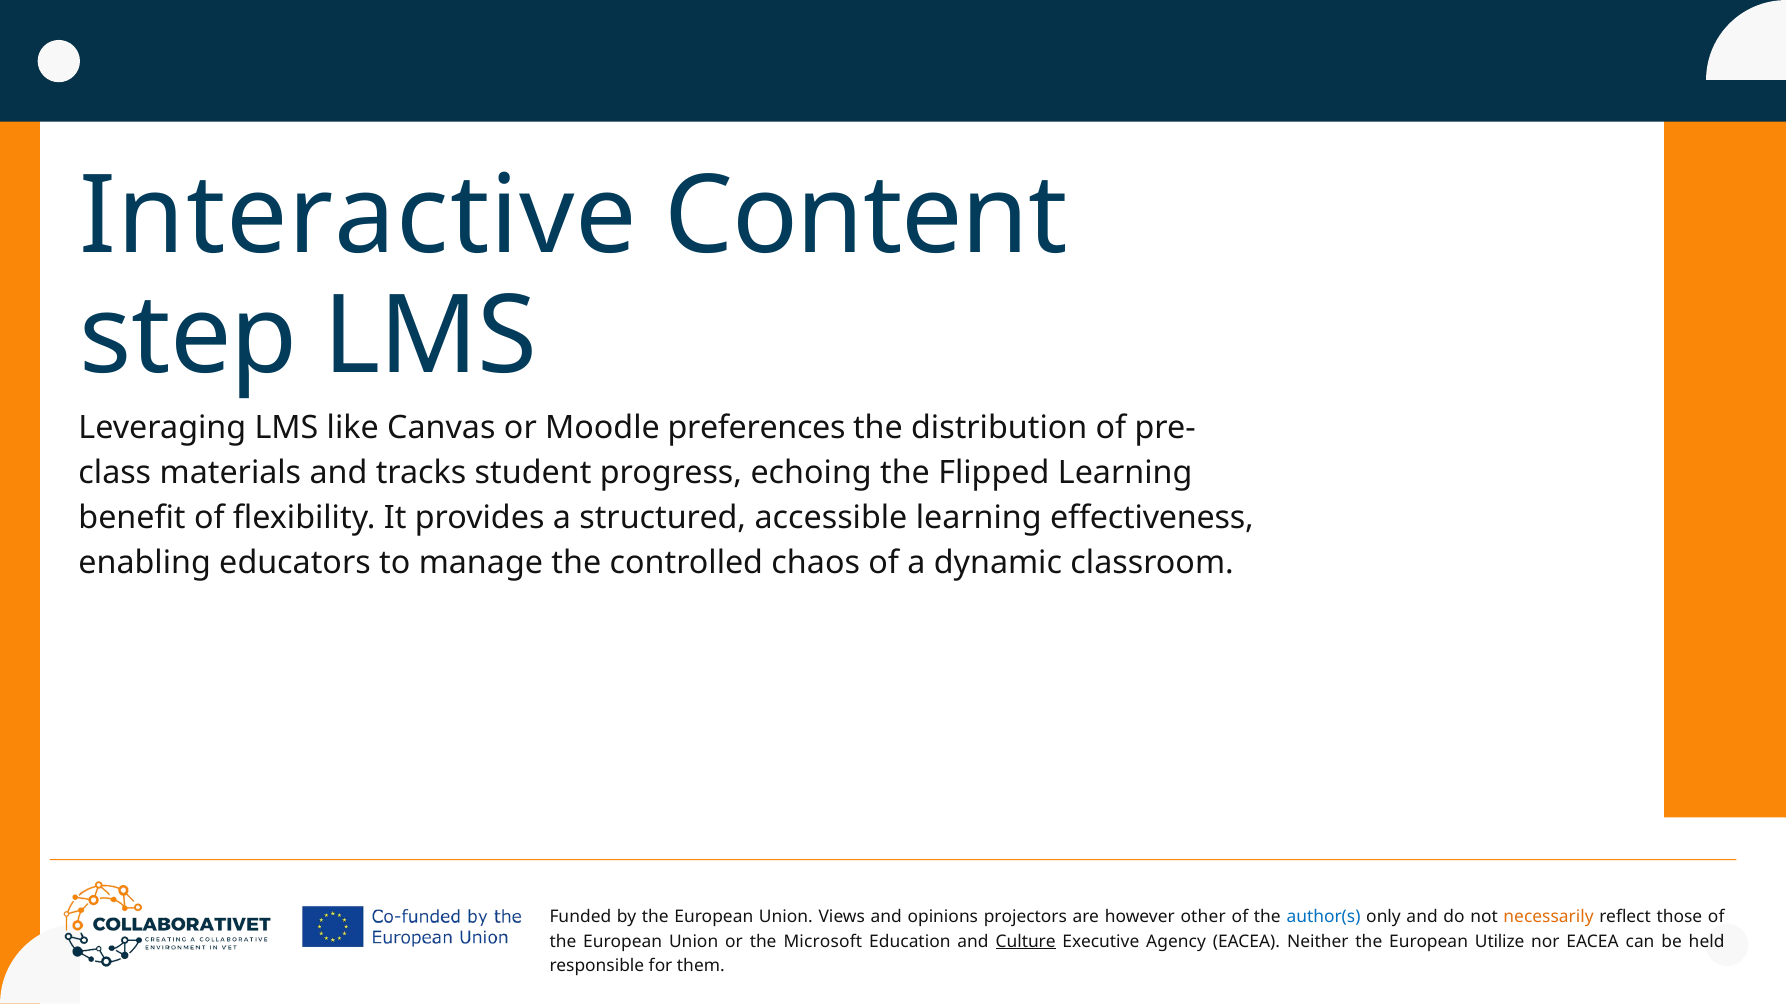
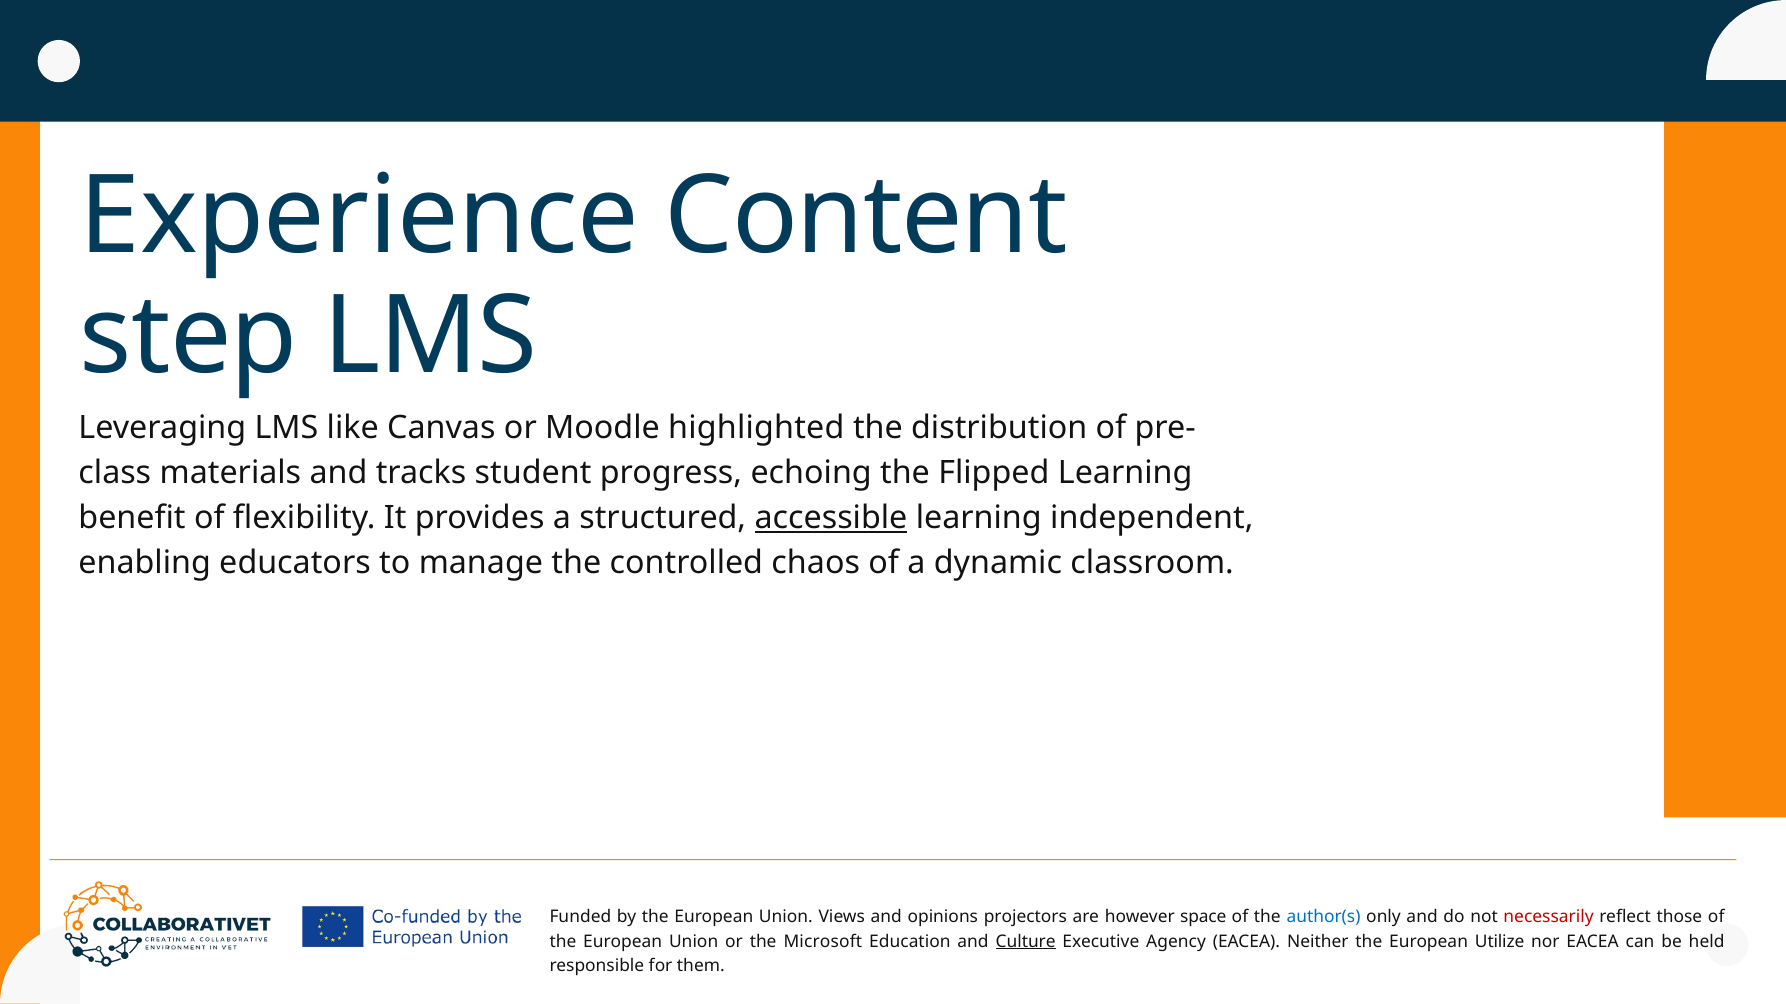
Interactive: Interactive -> Experience (359, 216)
preferences: preferences -> highlighted (756, 428)
accessible underline: none -> present (831, 518)
effectiveness: effectiveness -> independent (1152, 518)
other: other -> space (1203, 918)
necessarily colour: orange -> red (1549, 918)
